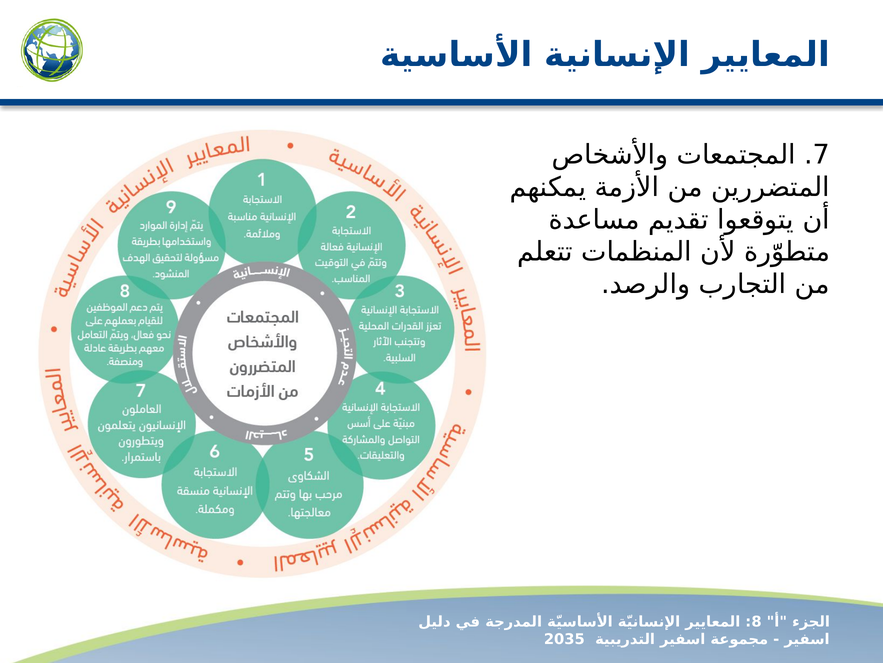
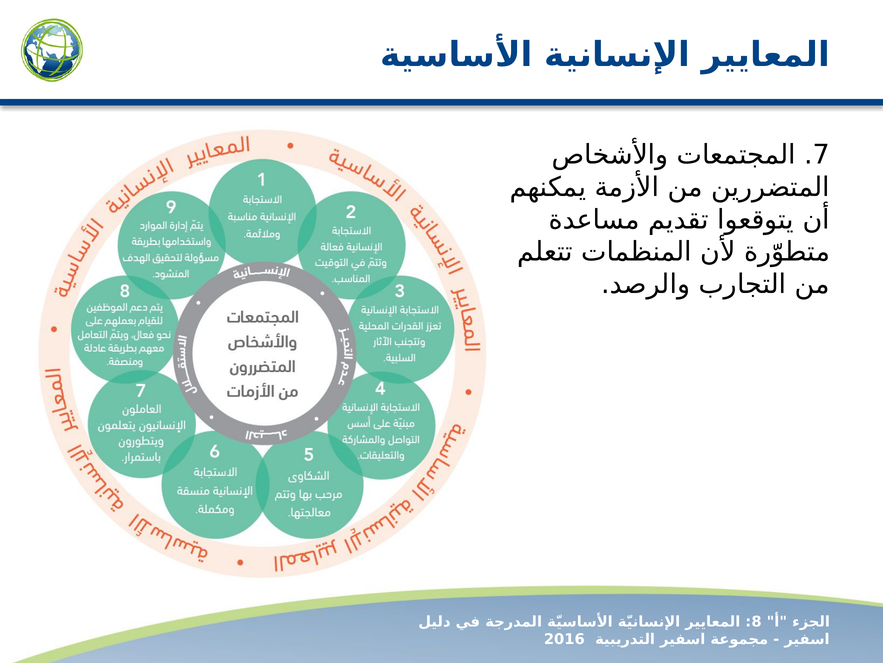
2035: 2035 -> 2016 (564, 639)
